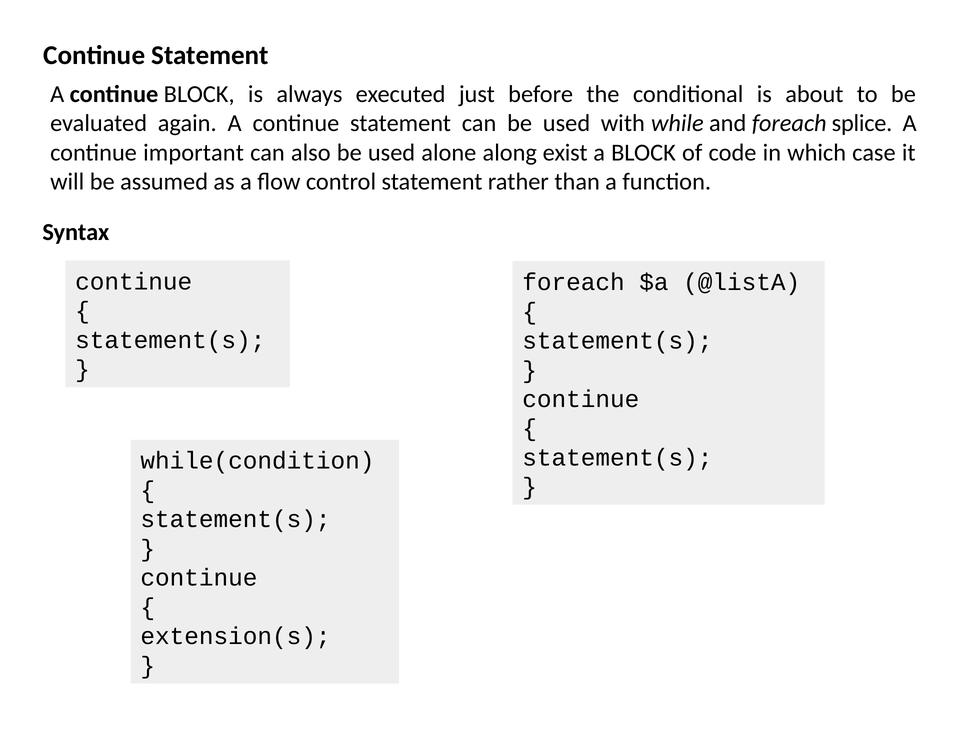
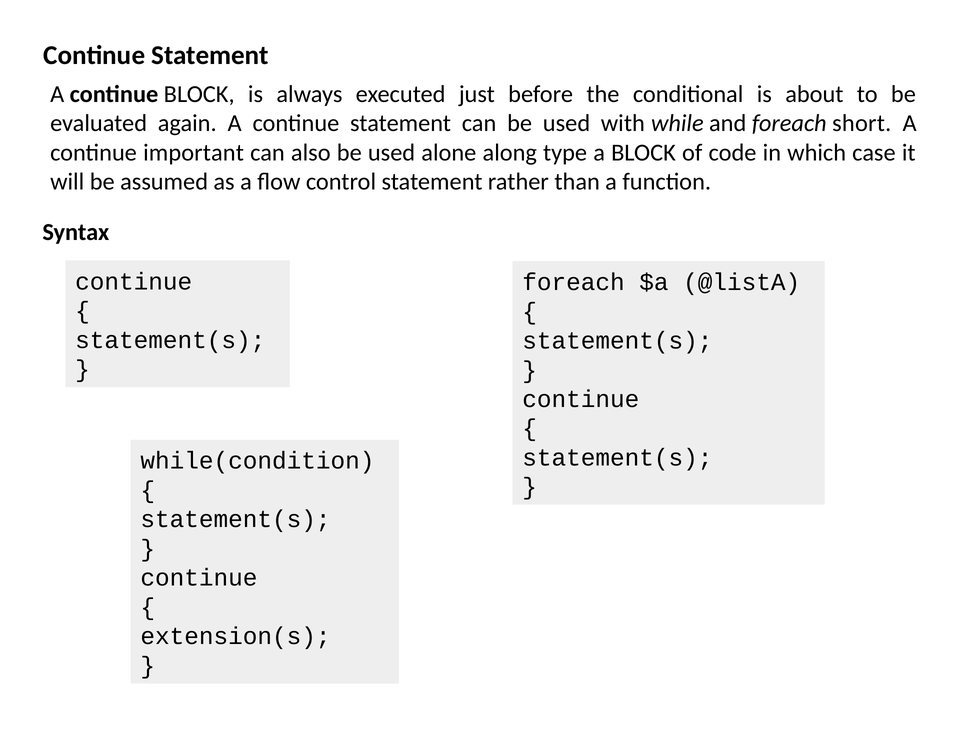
splice: splice -> short (862, 123)
exist: exist -> type (565, 153)
